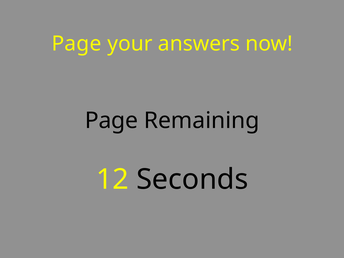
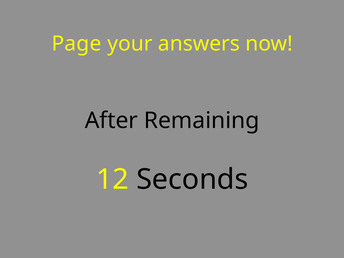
Page: Page -> After (111, 121)
